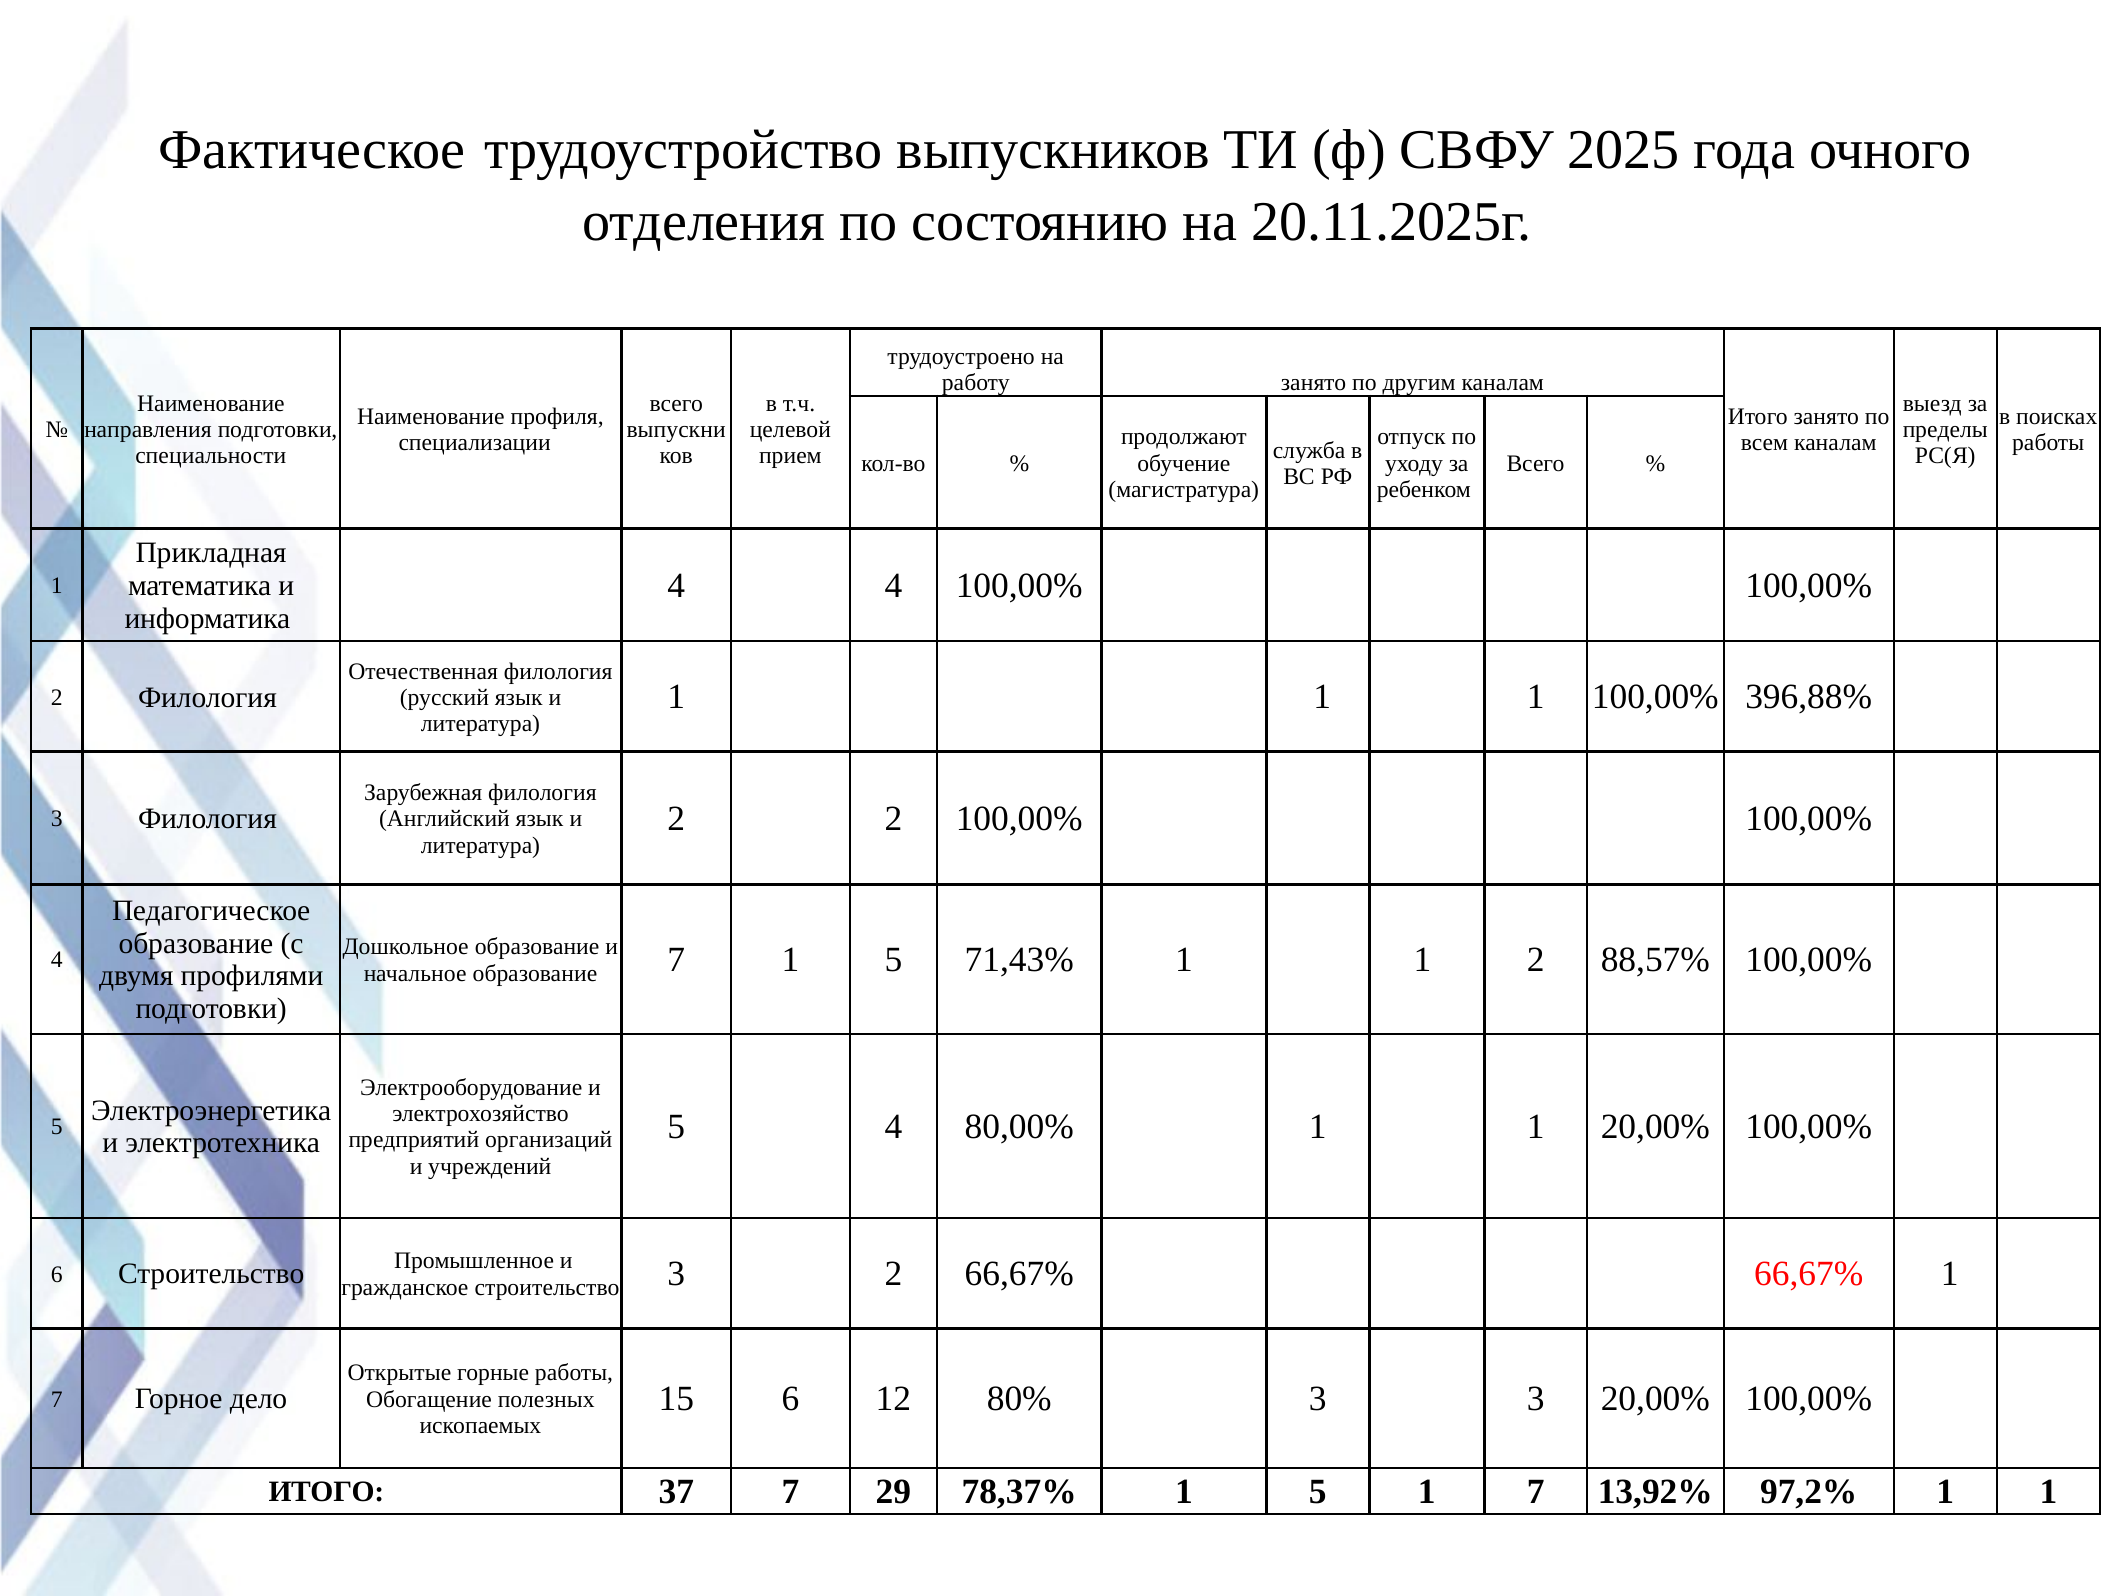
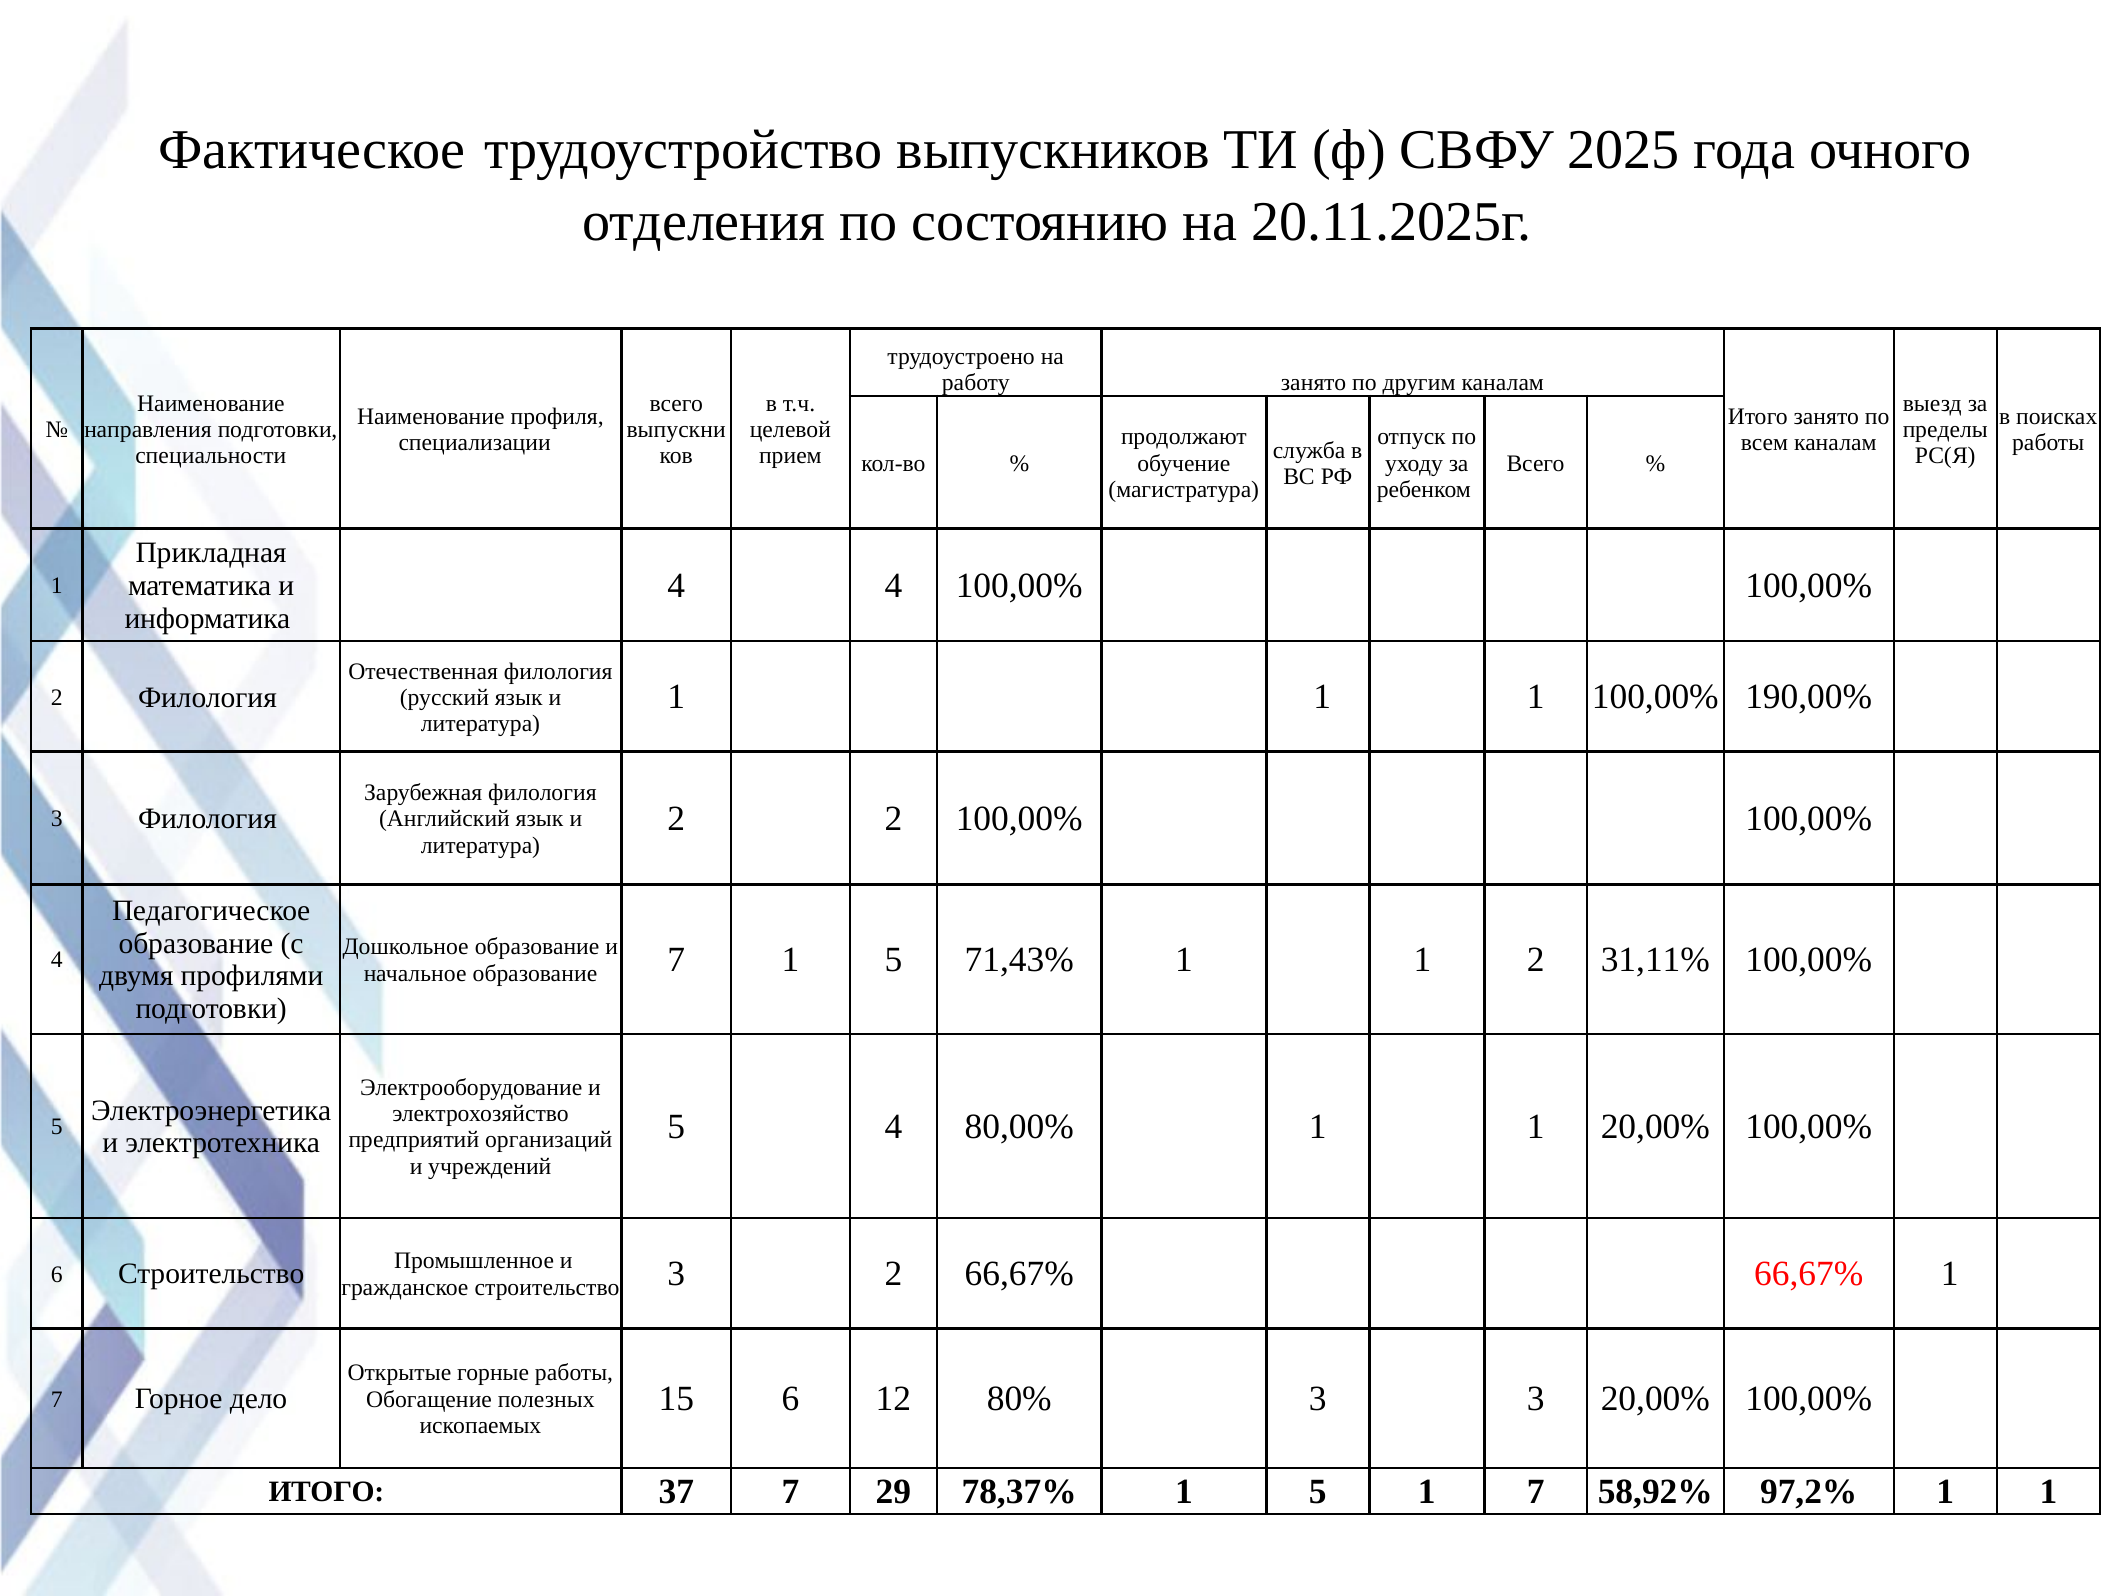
396,88%: 396,88% -> 190,00% (1809, 697)
88,57%: 88,57% -> 31,11% (1655, 960)
13,92%: 13,92% -> 58,92% (1655, 1492)
